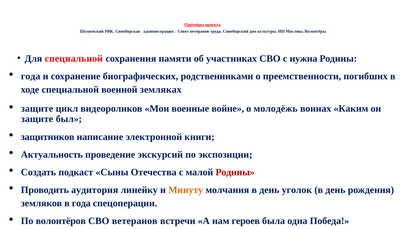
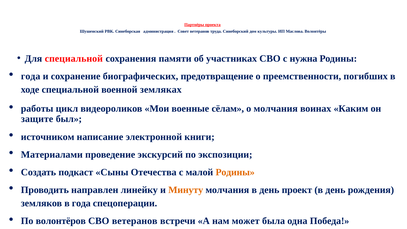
родственниками: родственниками -> предотвращение (217, 76)
защите: защите -> работы (37, 109)
войне: войне -> сёлам (228, 109)
о молодёжь: молодёжь -> молчания (276, 109)
защитников: защитников -> источником (48, 137)
Актуальность: Актуальность -> Материалами (52, 155)
Родины colour: red -> orange (235, 172)
аудитория: аудитория -> направлен (95, 190)
уголок: уголок -> проект (297, 190)
героев: героев -> может (246, 221)
